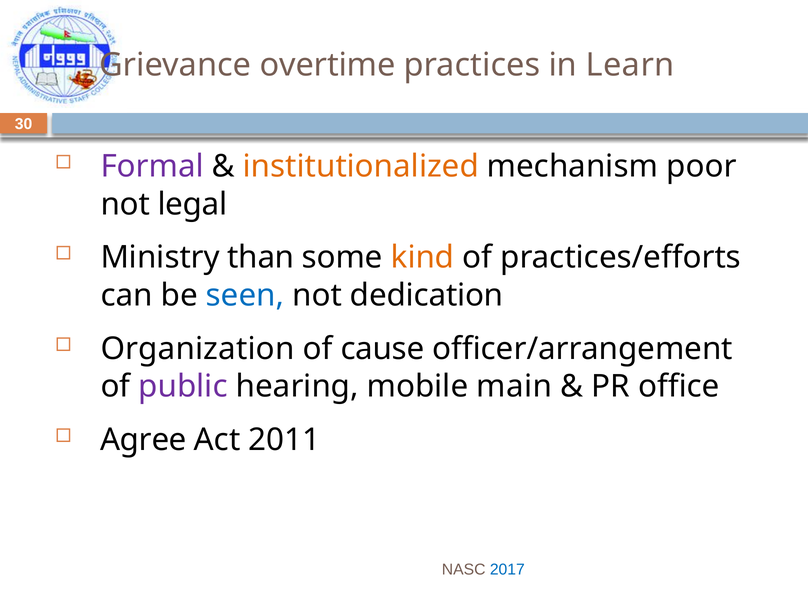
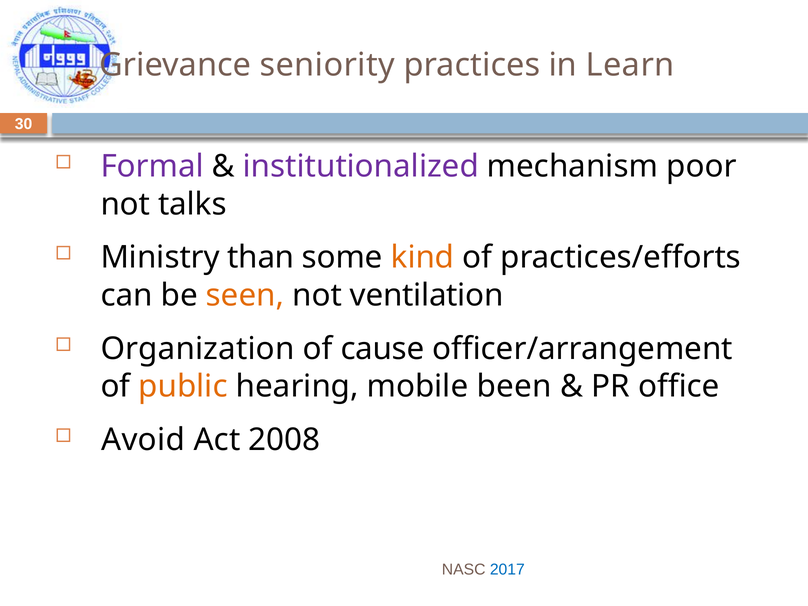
overtime: overtime -> seniority (327, 65)
institutionalized colour: orange -> purple (361, 166)
legal: legal -> talks (192, 204)
seen colour: blue -> orange (245, 295)
dedication: dedication -> ventilation (427, 295)
public colour: purple -> orange (183, 387)
main: main -> been (514, 387)
Agree: Agree -> Avoid (143, 440)
2011: 2011 -> 2008 (284, 440)
